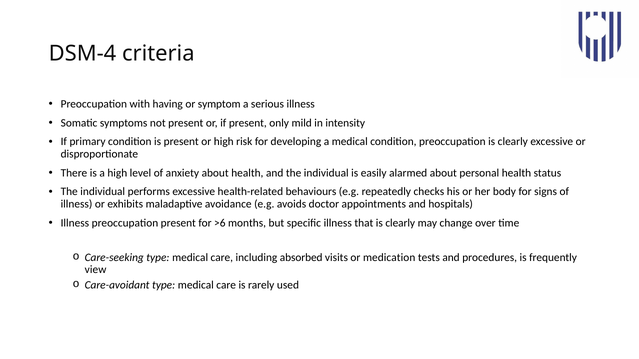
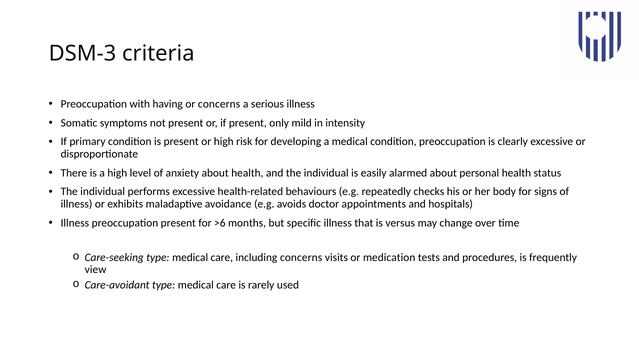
DSM-4: DSM-4 -> DSM-3 (83, 54)
or symptom: symptom -> concerns (219, 104)
that is clearly: clearly -> versus (400, 223)
including absorbed: absorbed -> concerns (301, 258)
